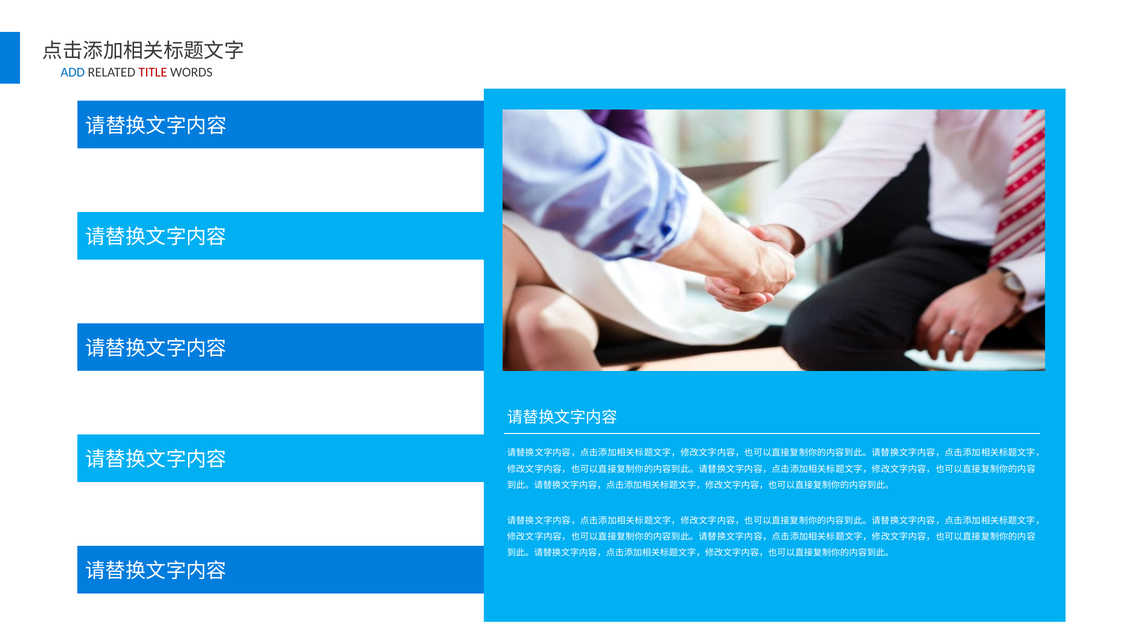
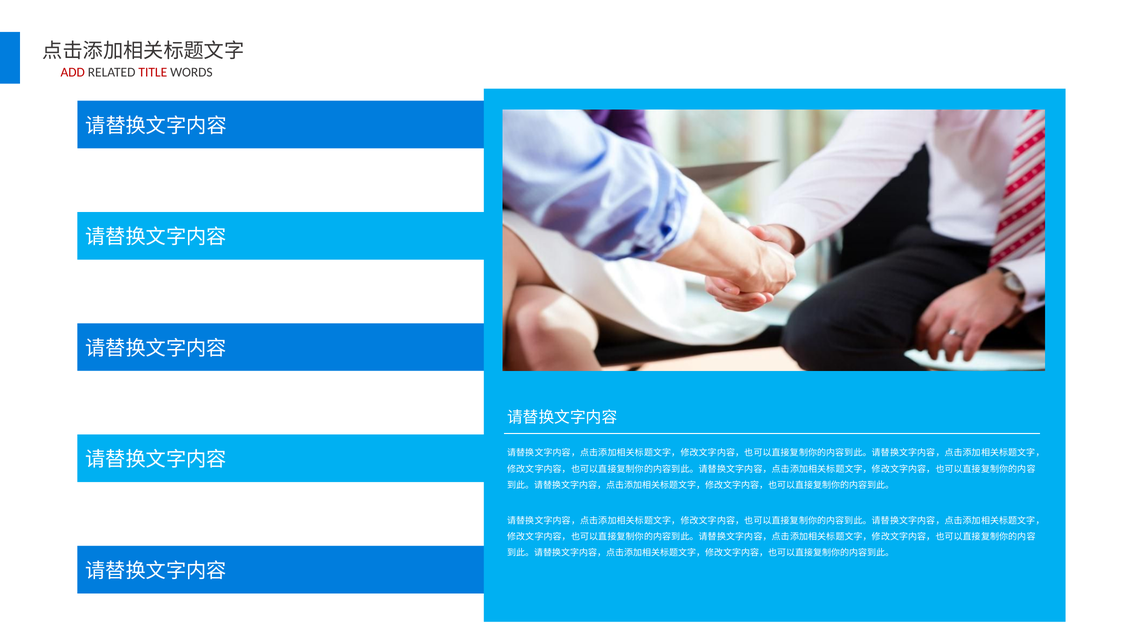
ADD colour: blue -> red (73, 72)
